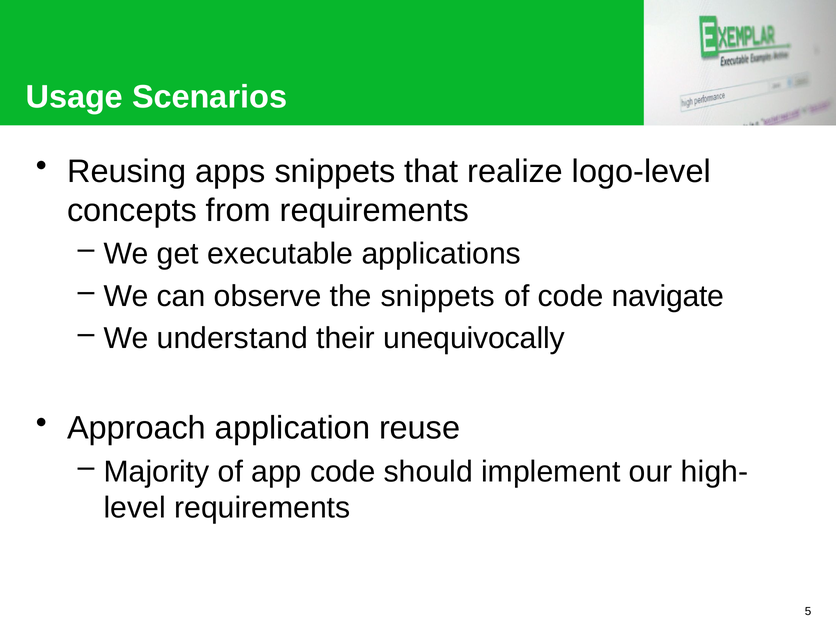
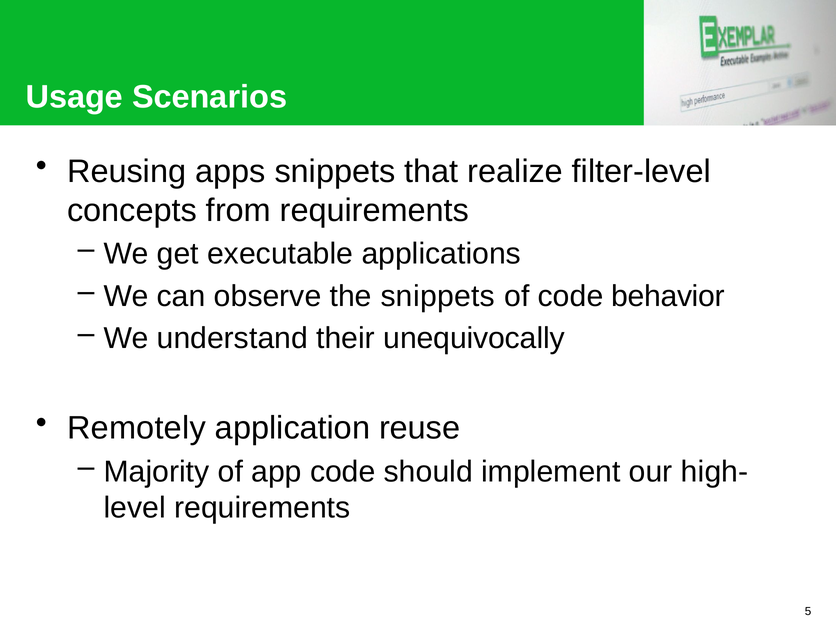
logo-level: logo-level -> filter-level (641, 171)
navigate: navigate -> behavior (668, 296)
Approach: Approach -> Remotely (137, 428)
